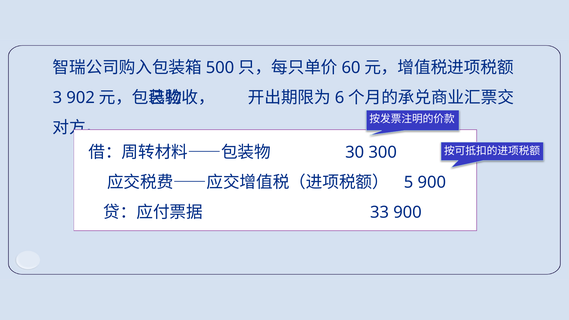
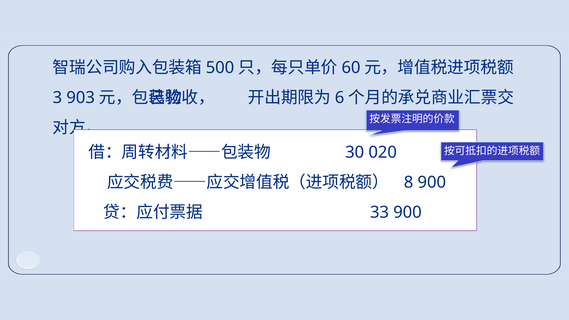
902: 902 -> 903 (81, 98)
300: 300 -> 020 (383, 152)
5: 5 -> 8 (409, 182)
